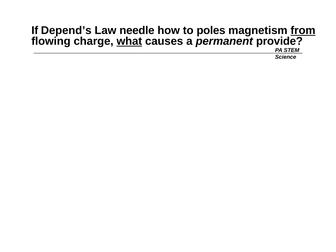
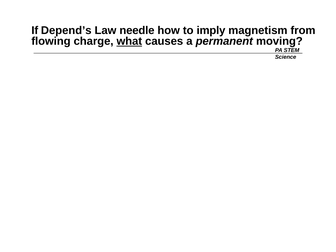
poles: poles -> imply (211, 31)
from underline: present -> none (303, 31)
provide: provide -> moving (279, 41)
